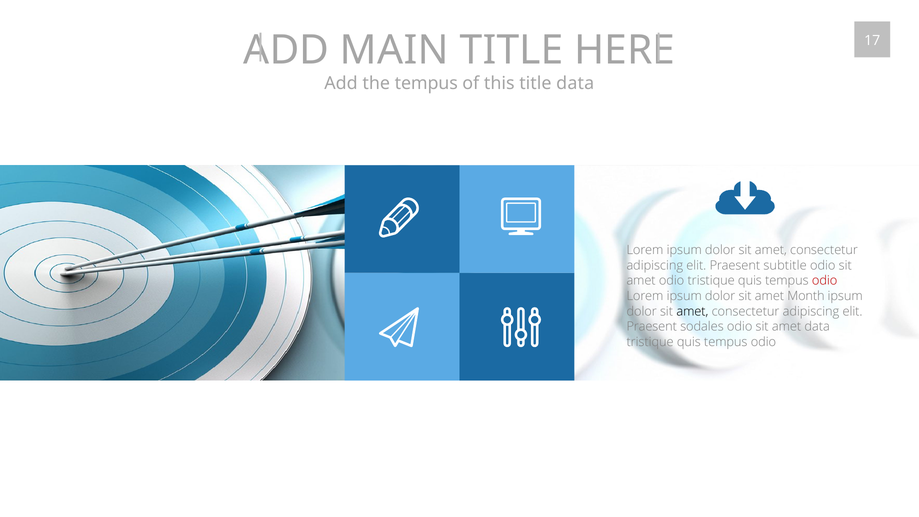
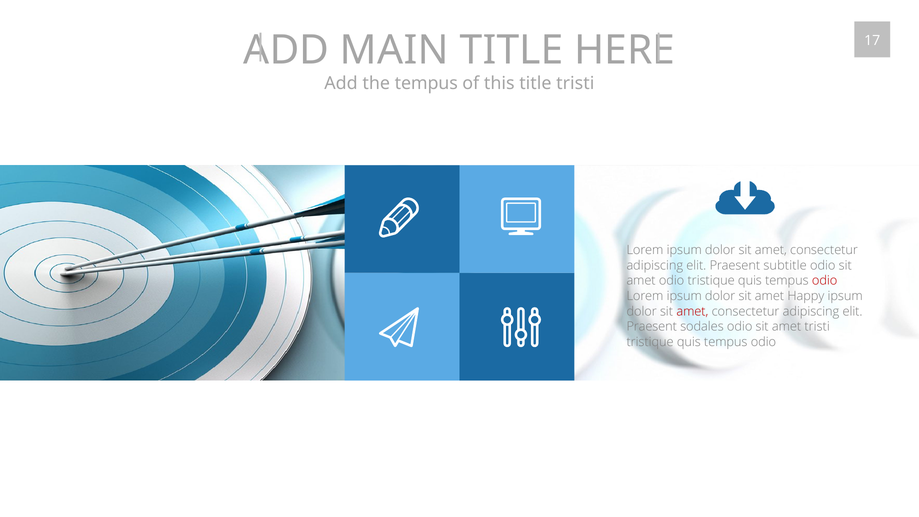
title data: data -> tristi (575, 83)
Month: Month -> Happy (806, 296)
amet colour: black -> red (692, 311)
amet data: data -> tristi (817, 327)
